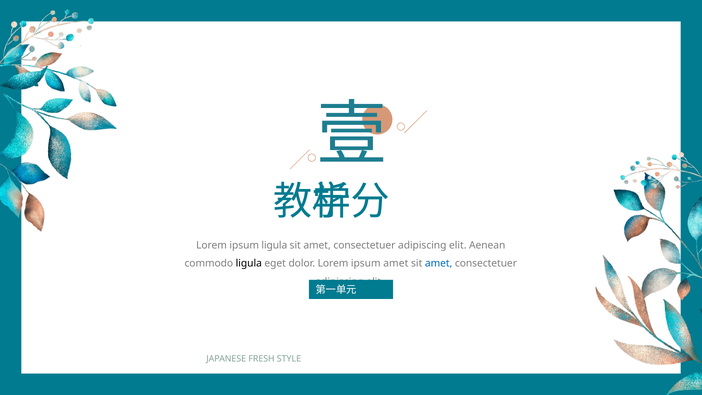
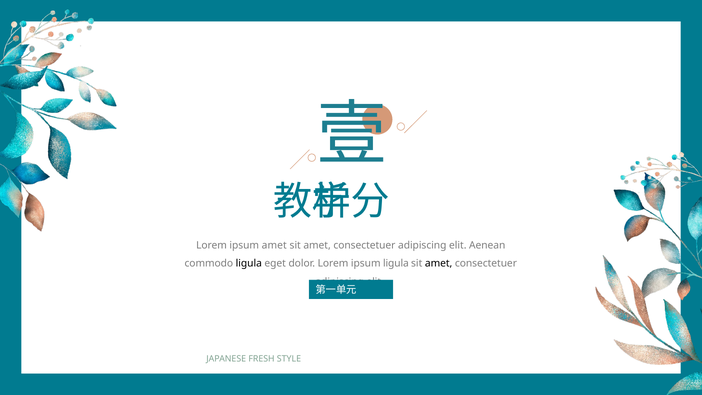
ipsum ligula: ligula -> amet (274, 245)
ipsum amet: amet -> ligula (396, 264)
amet colour: blue -> black (439, 264)
